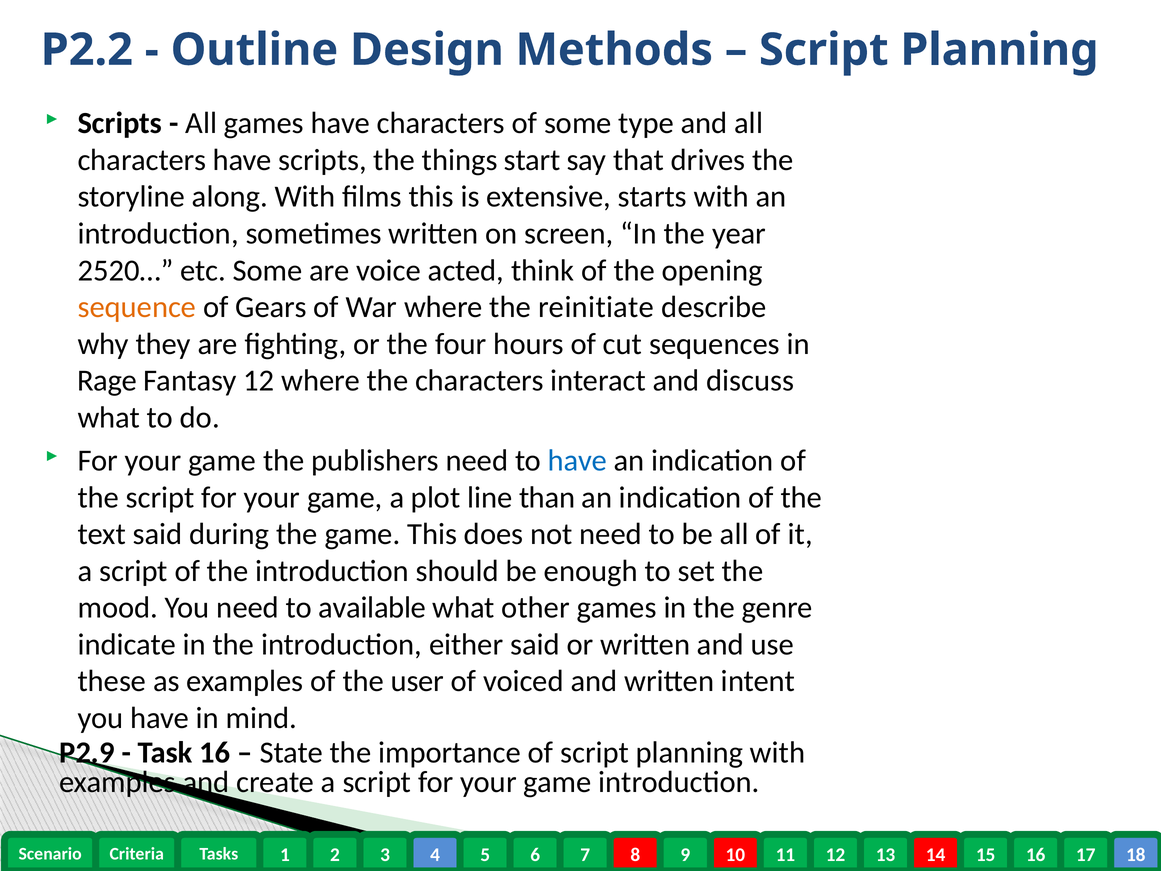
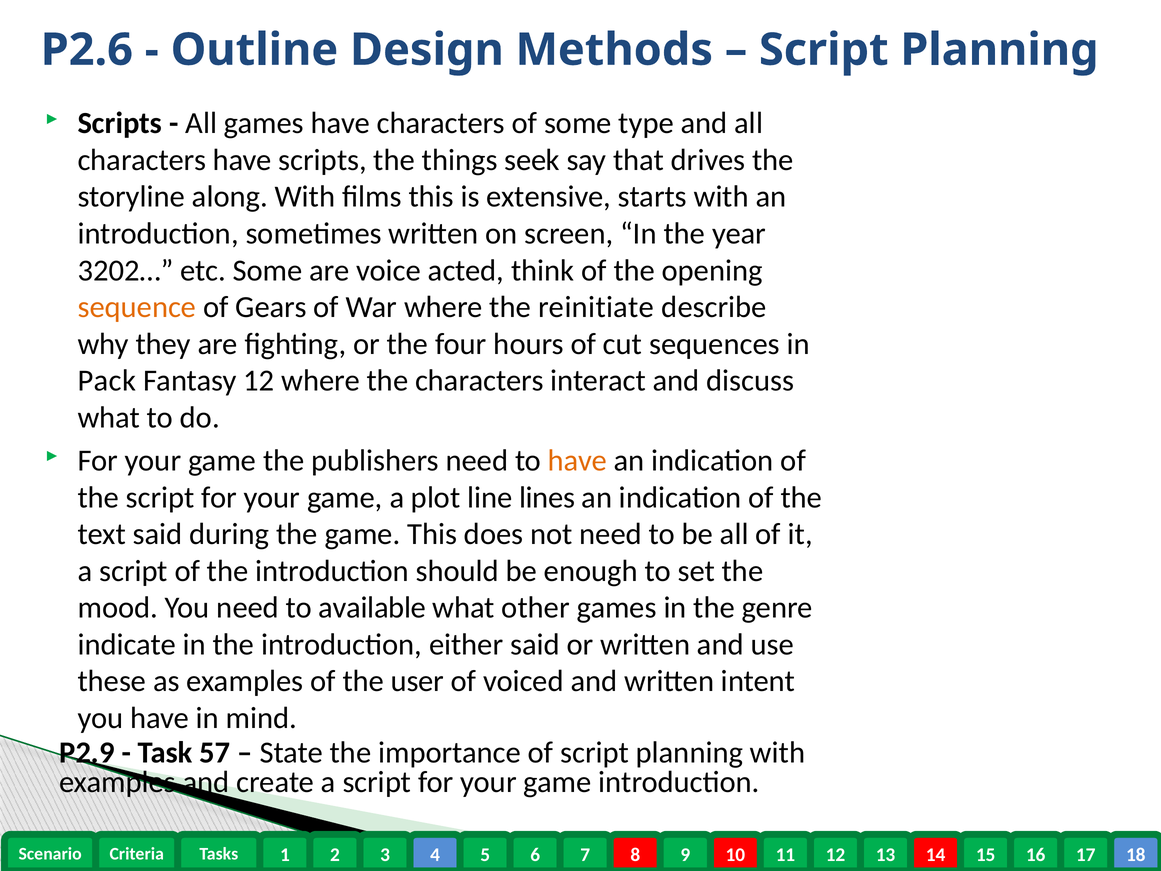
P2.2: P2.2 -> P2.6 (87, 50)
start: start -> seek (532, 160)
2520…: 2520… -> 3202… (126, 270)
Rage: Rage -> Pack (107, 381)
have colour: blue -> orange (577, 461)
than: than -> lines (547, 497)
Task 16: 16 -> 57 (215, 753)
